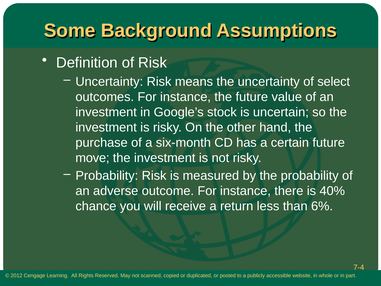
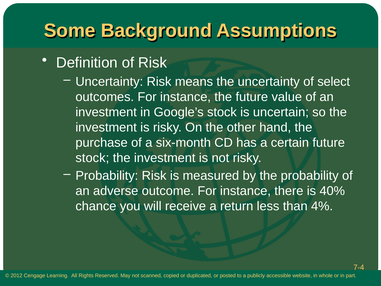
move: move -> stock (92, 158)
6%: 6% -> 4% (322, 206)
